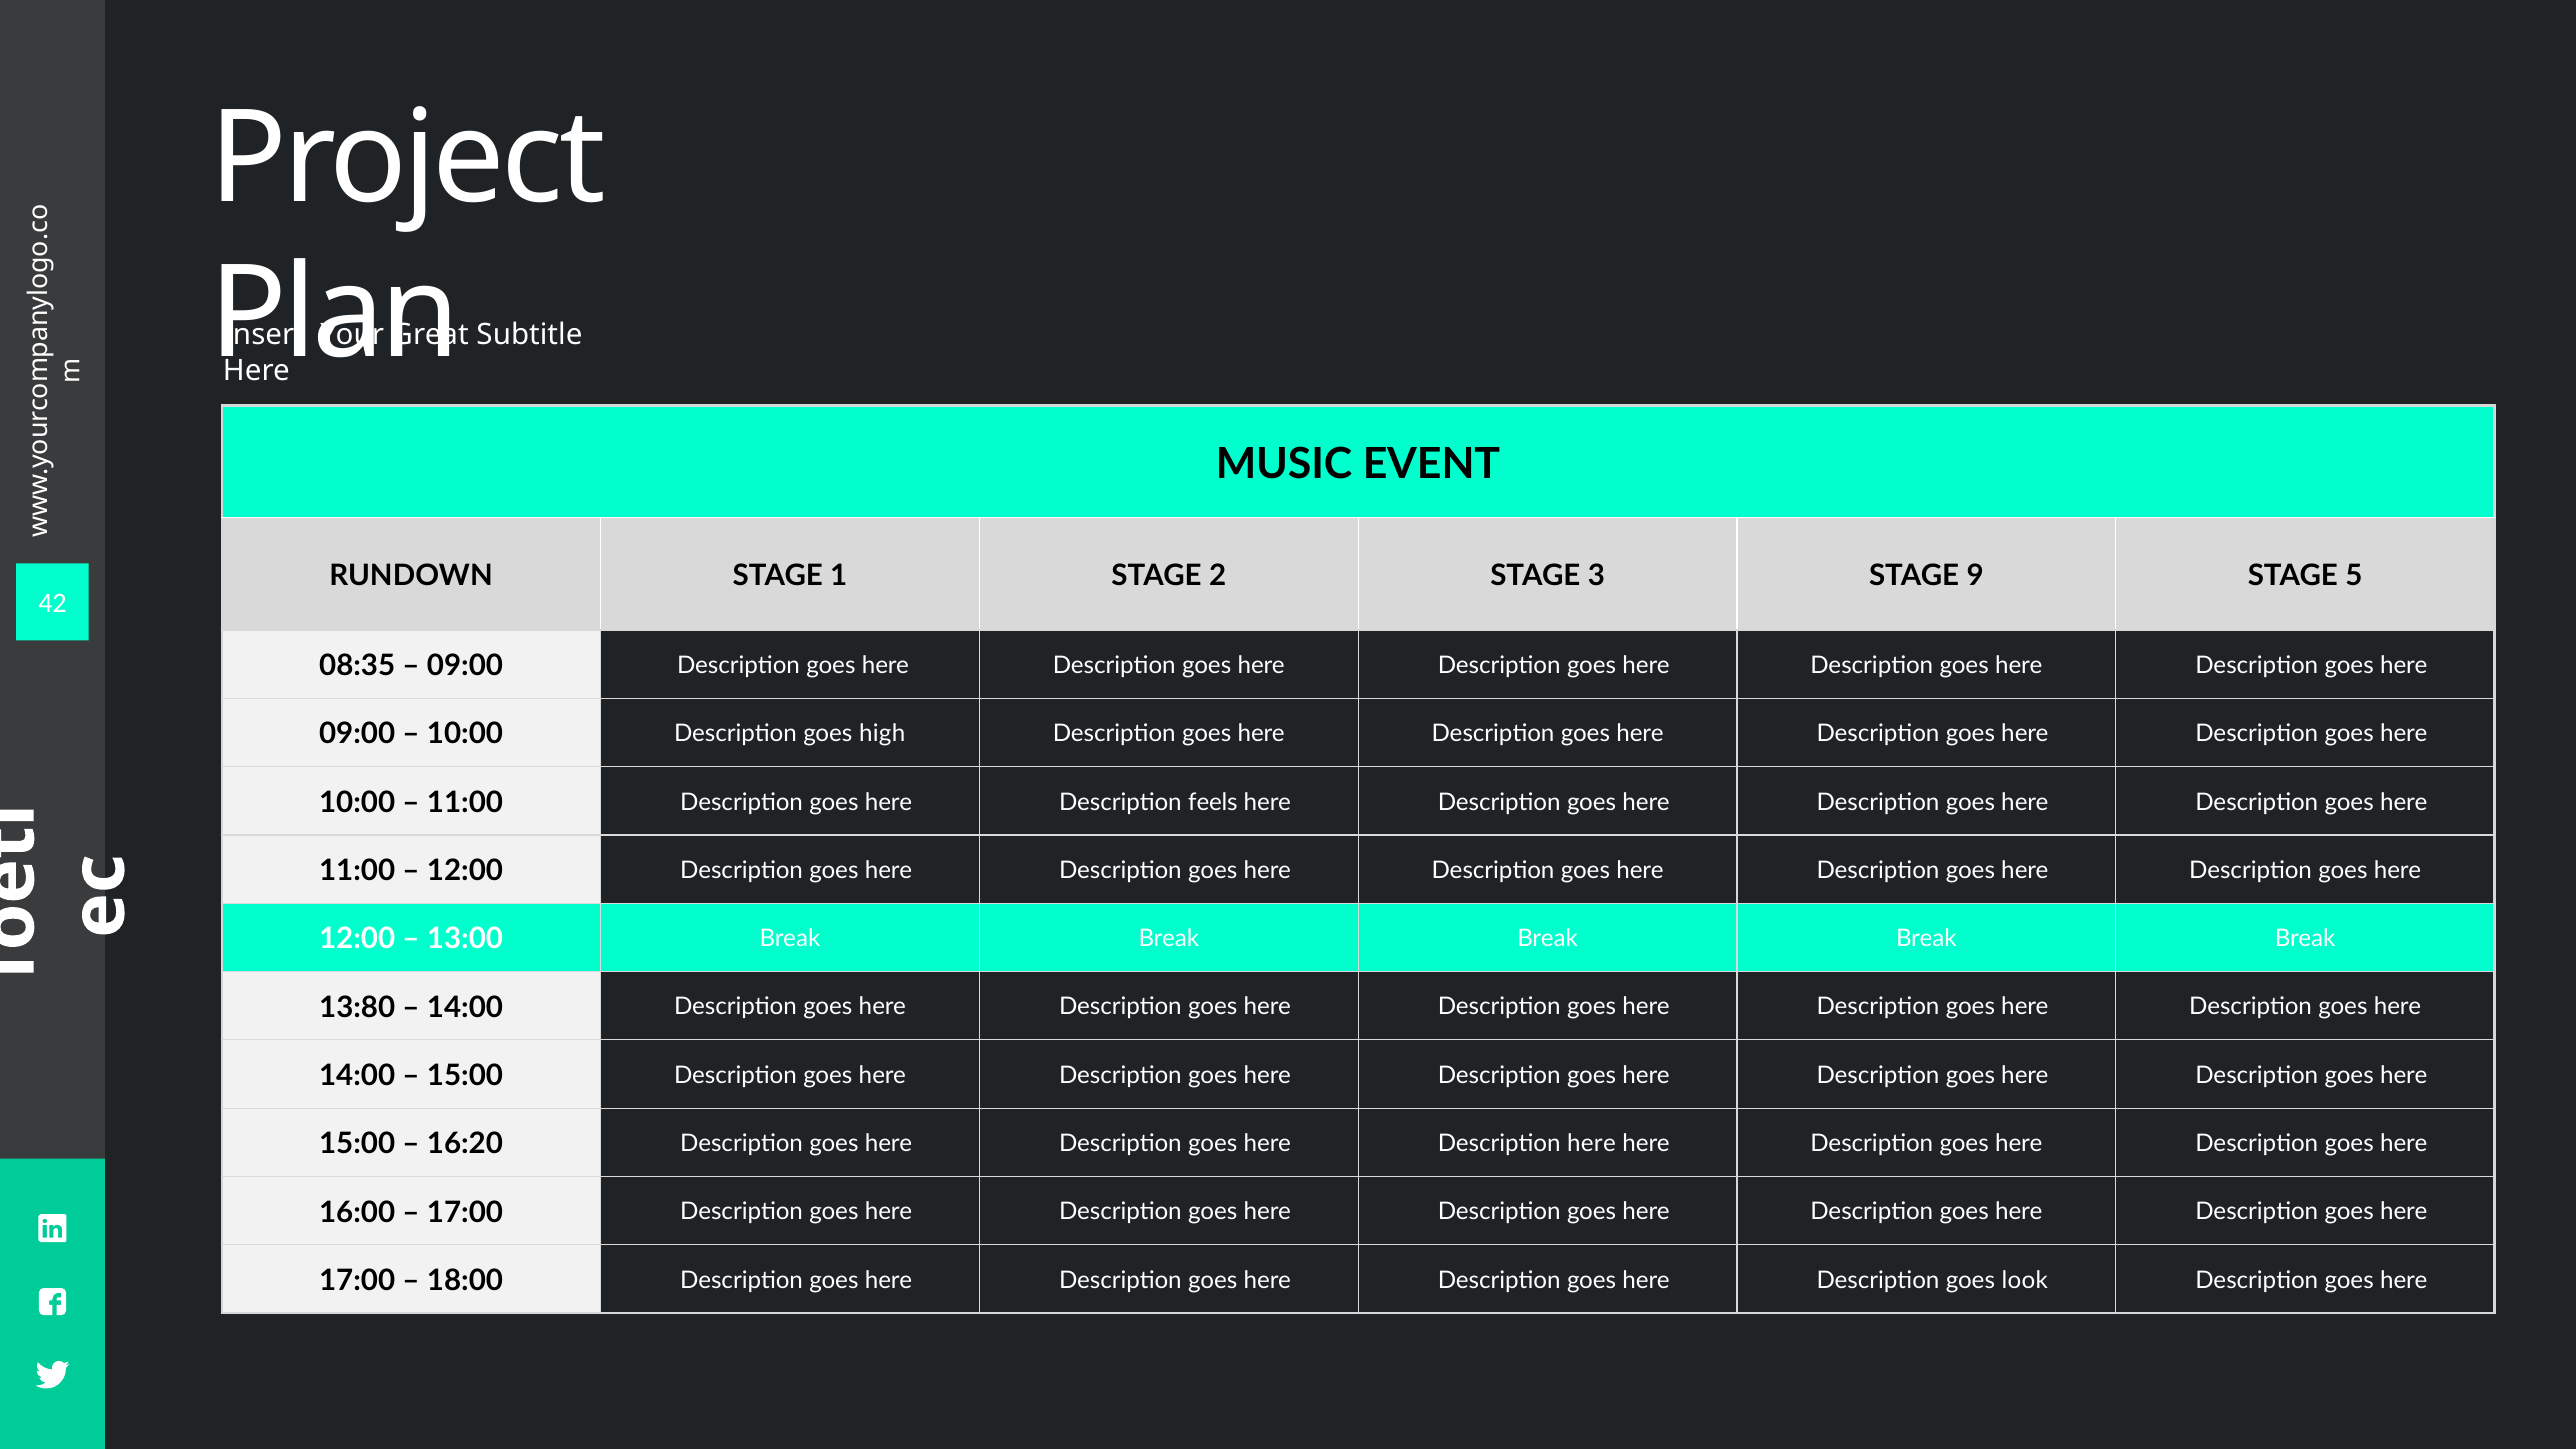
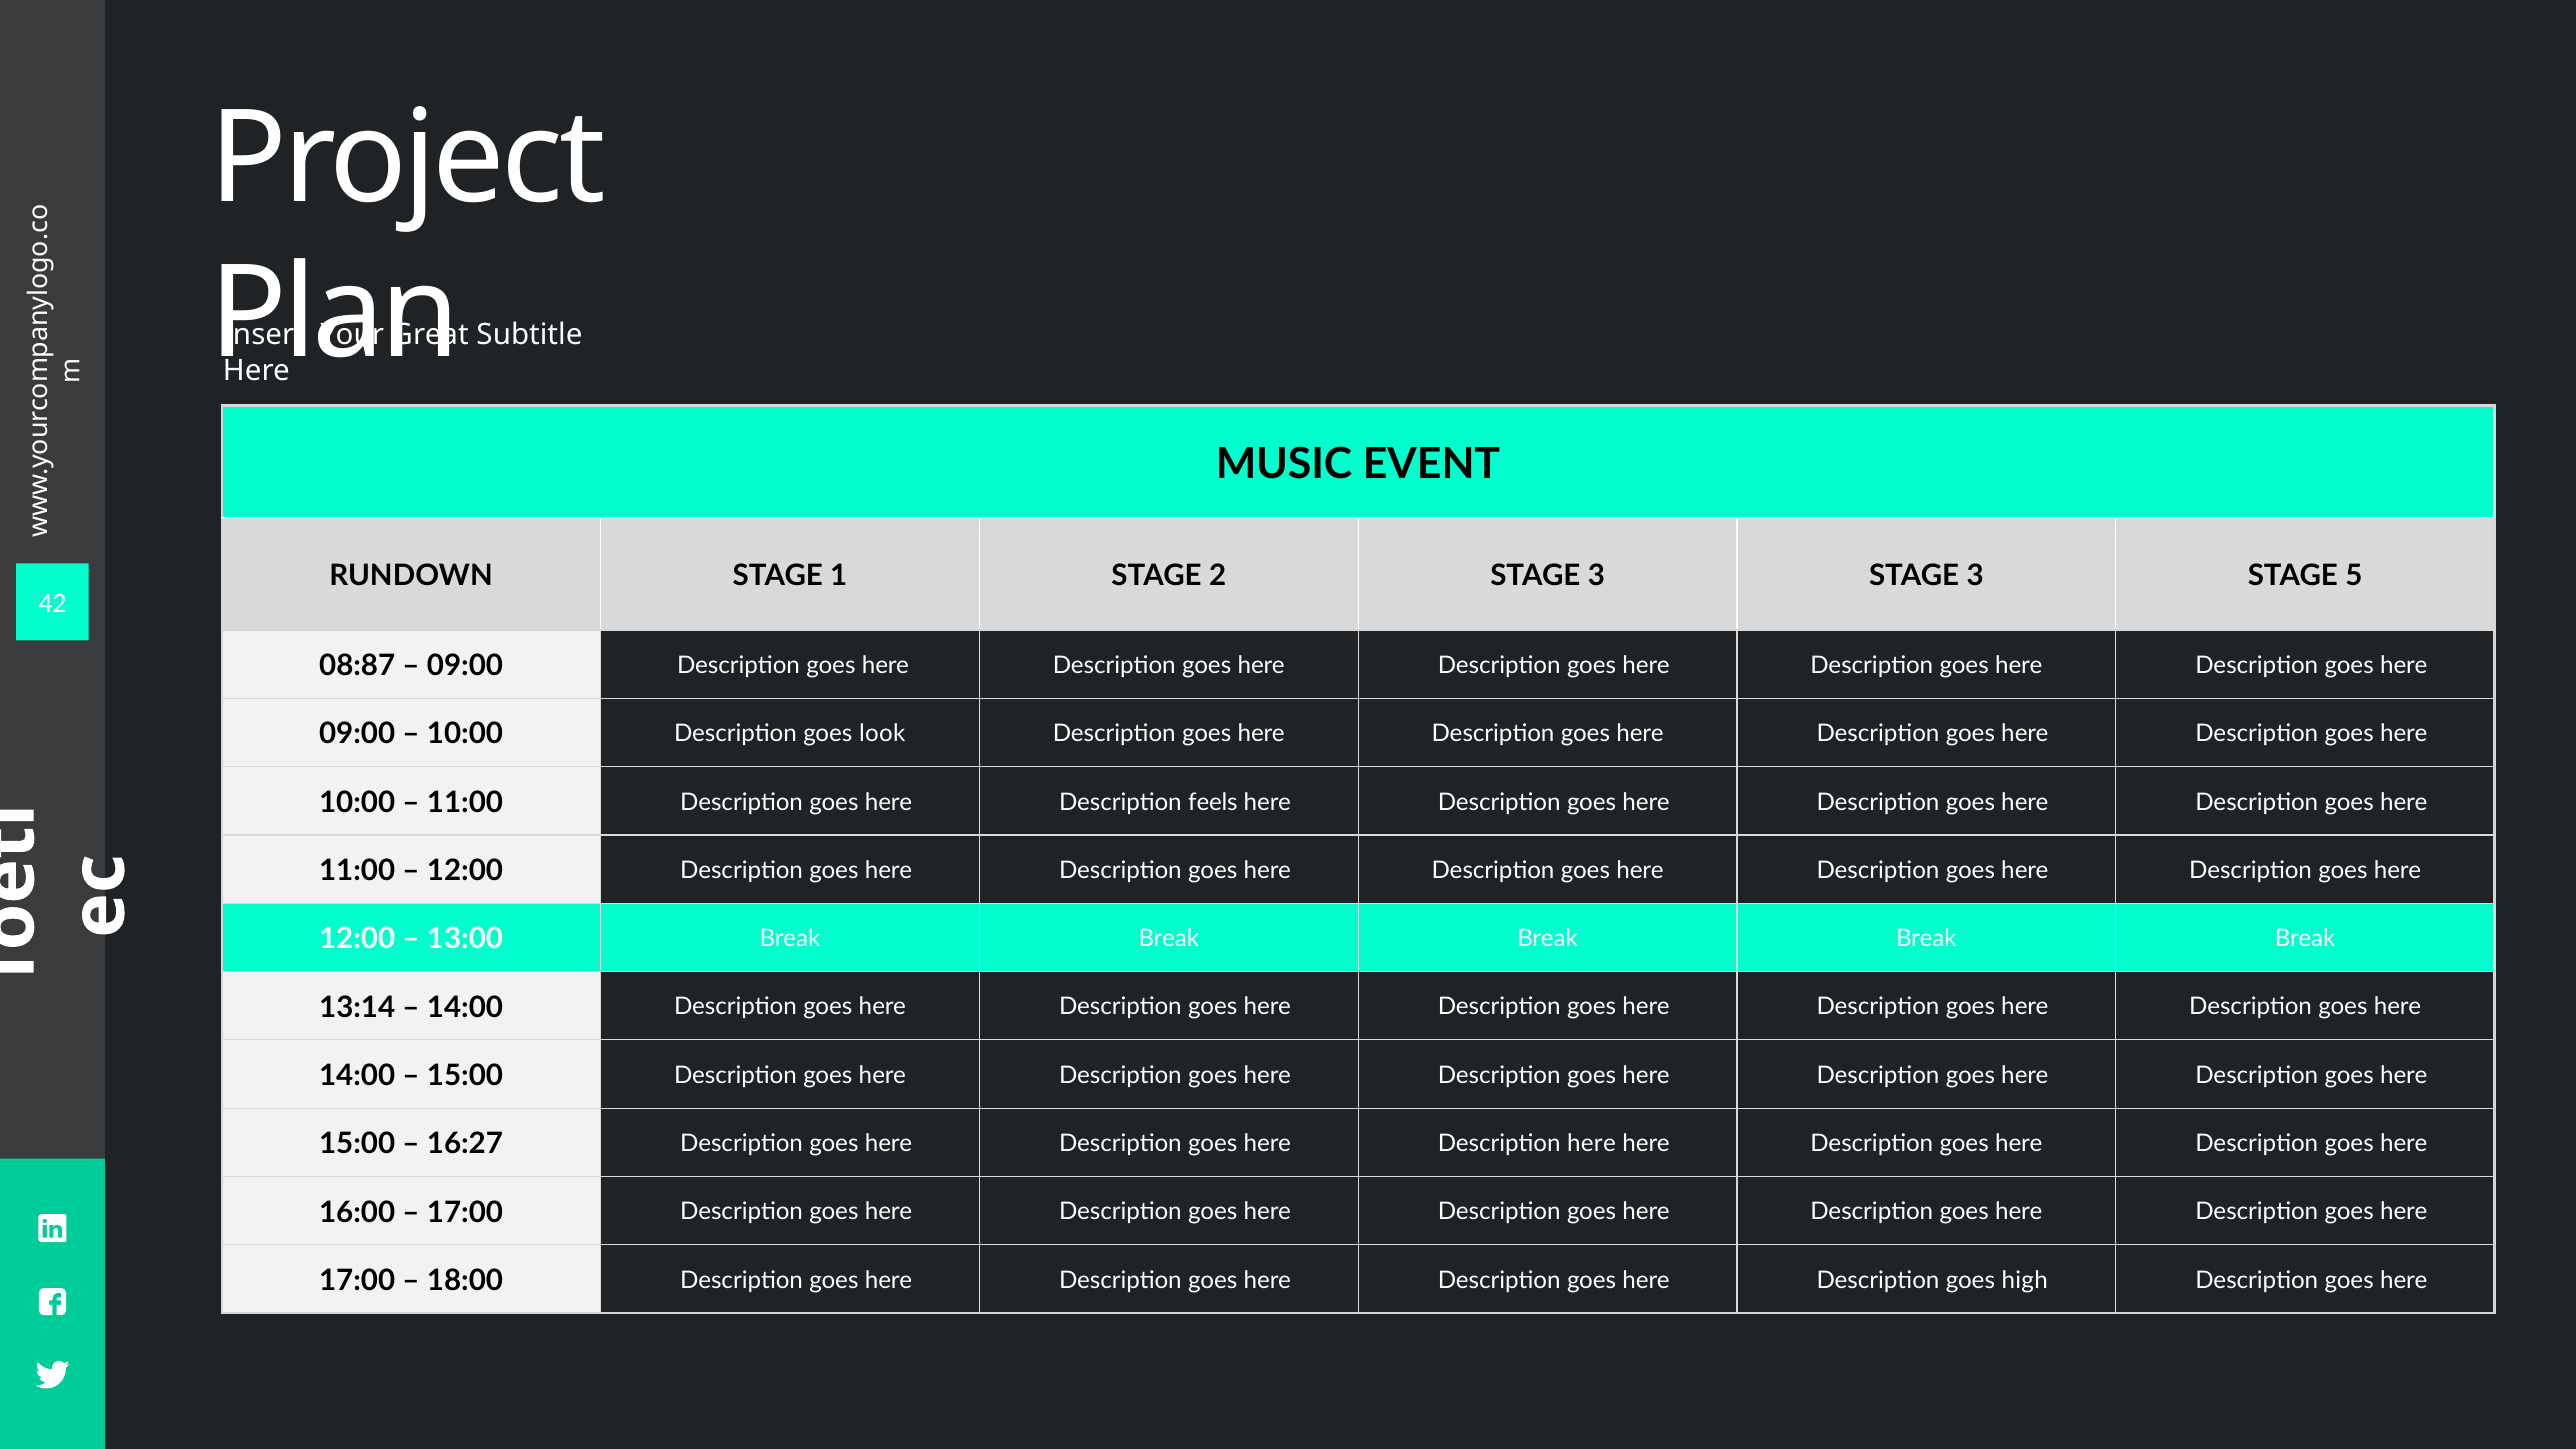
3 STAGE 9: 9 -> 3 (1975, 576)
08:35: 08:35 -> 08:87 (357, 666)
high: high -> look (882, 734)
13:80: 13:80 -> 13:14 (357, 1007)
16:20: 16:20 -> 16:27 (465, 1144)
look: look -> high (2025, 1280)
